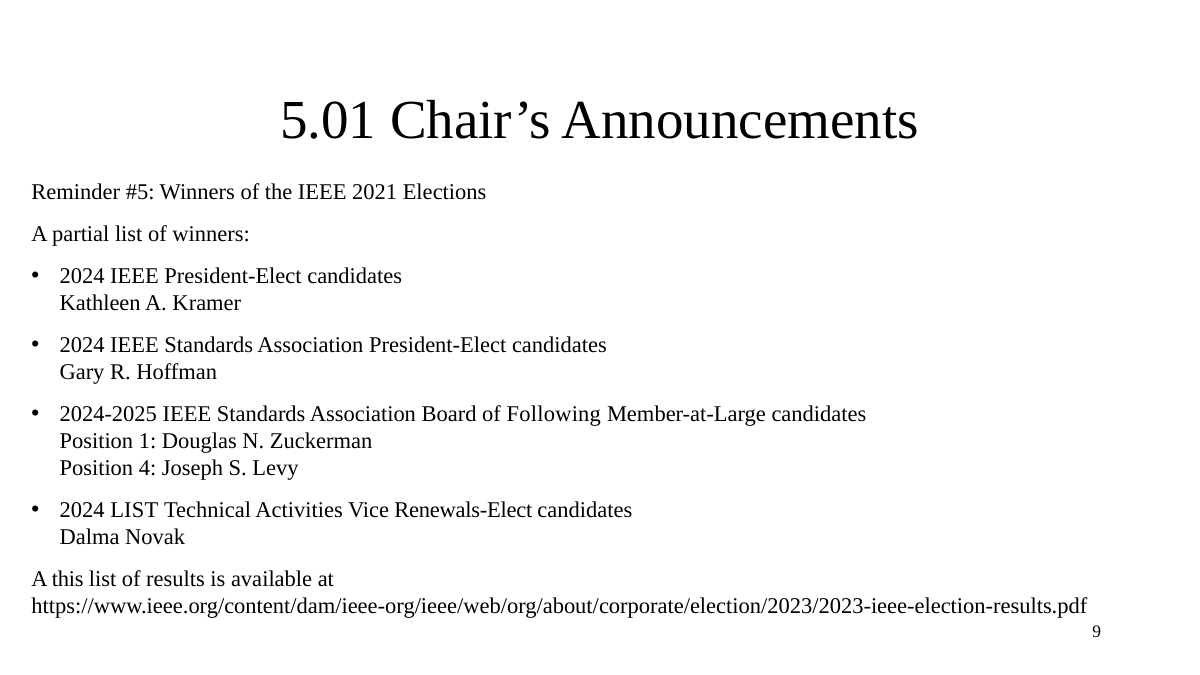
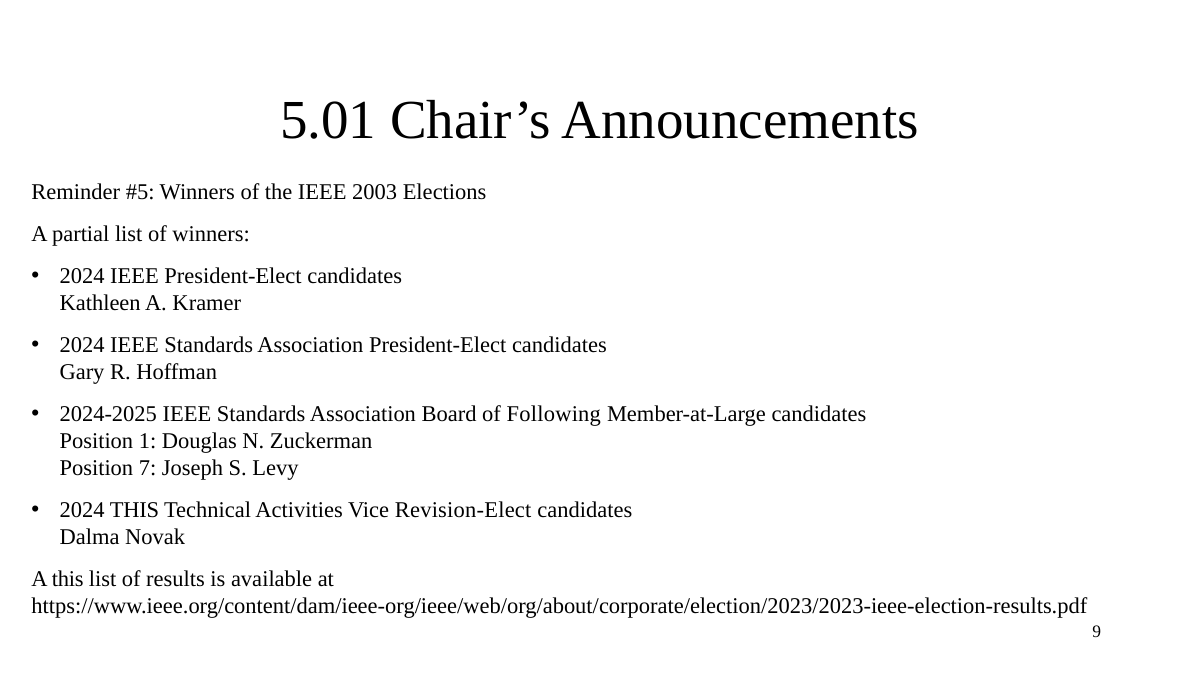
2021: 2021 -> 2003 (375, 192)
4: 4 -> 7 (148, 468)
2024 LIST: LIST -> THIS (135, 510)
Renewals-Elect: Renewals-Elect -> Revision-Elect (463, 510)
